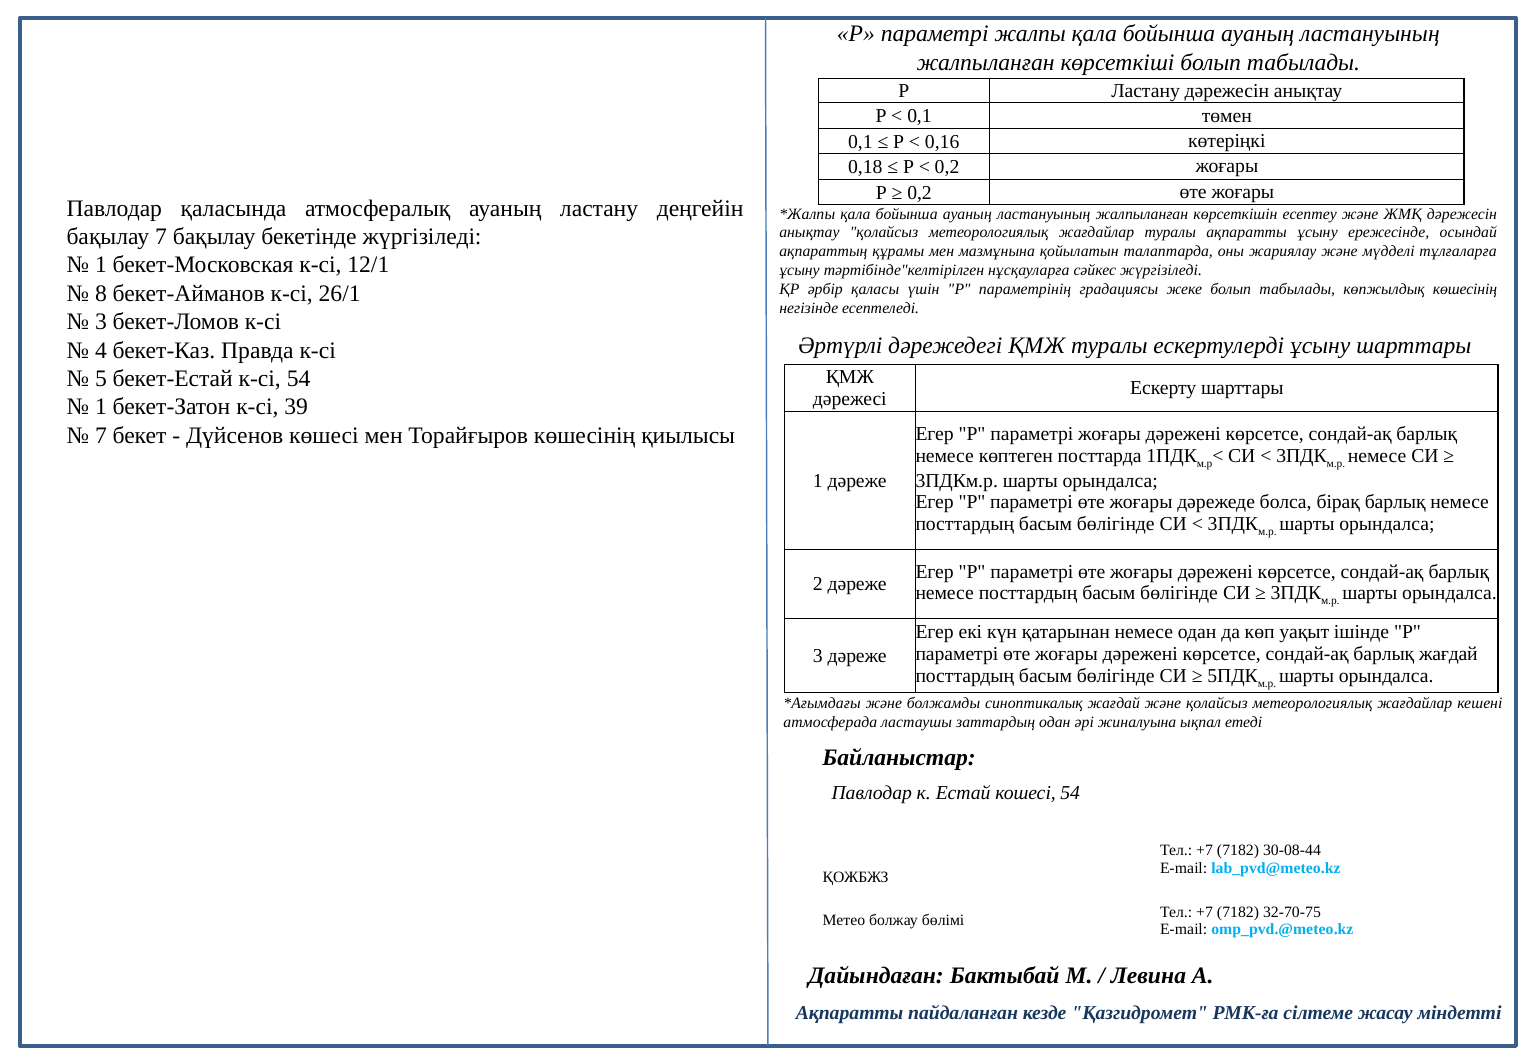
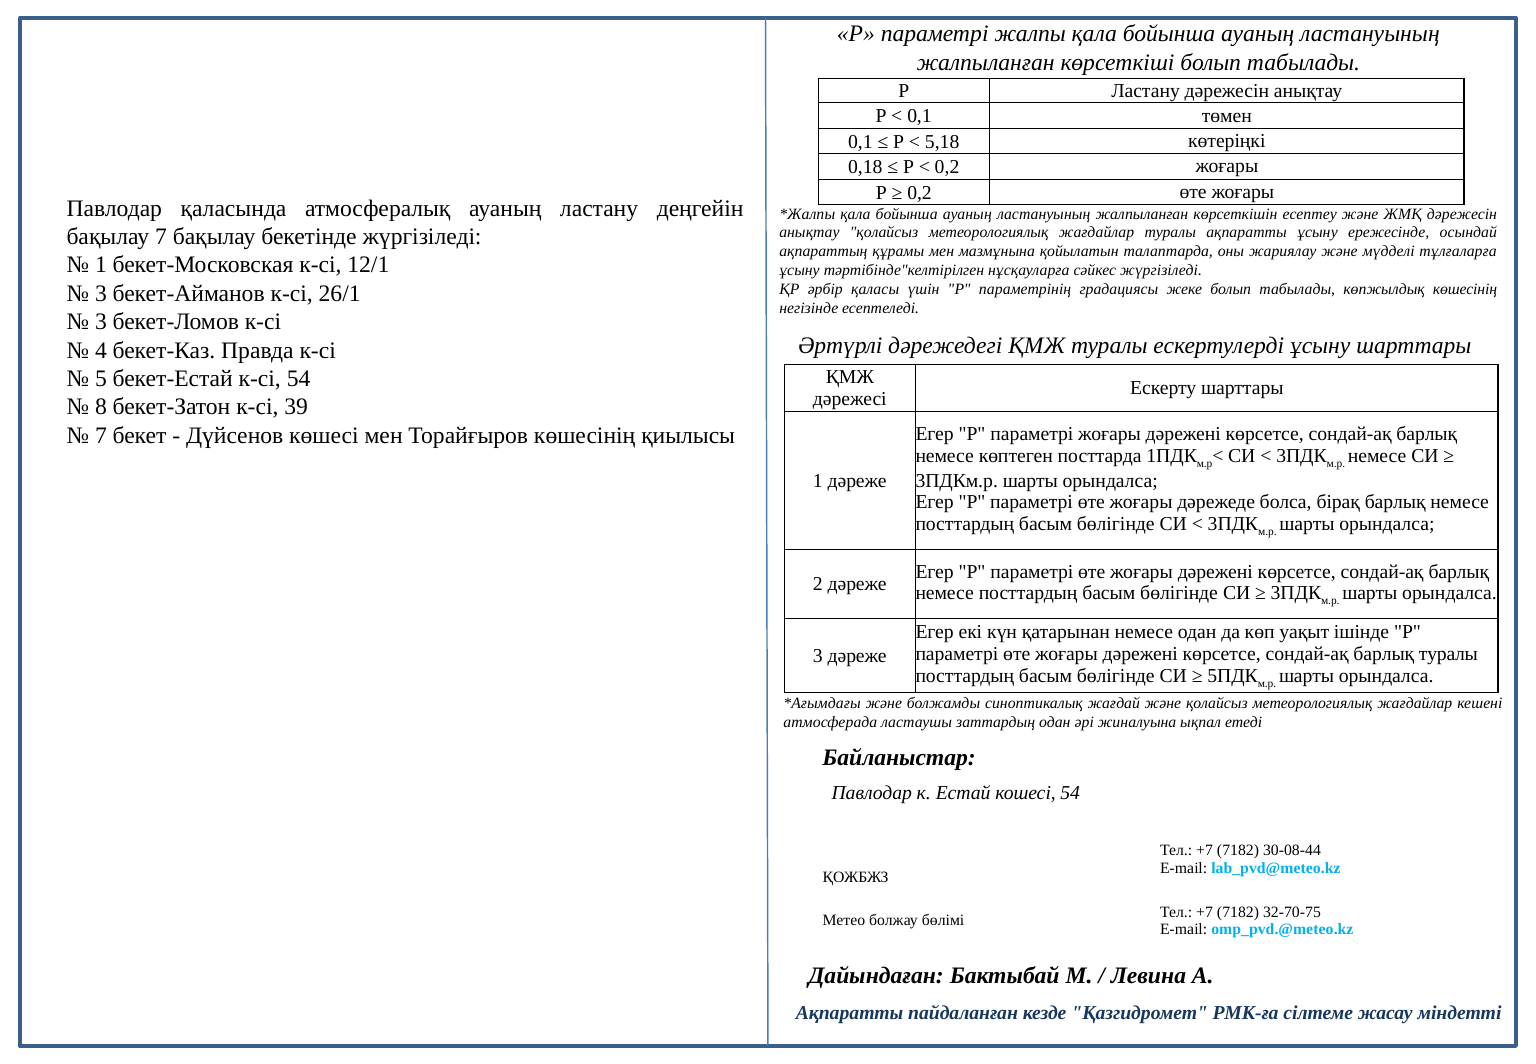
0,16: 0,16 -> 5,18 (942, 142)
8: 8 -> 3 (101, 293)
1: 1 -> 8 (101, 407)
барлық жағдай: жағдай -> туралы (1448, 654)
